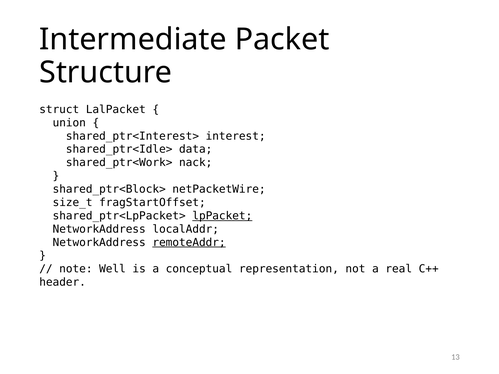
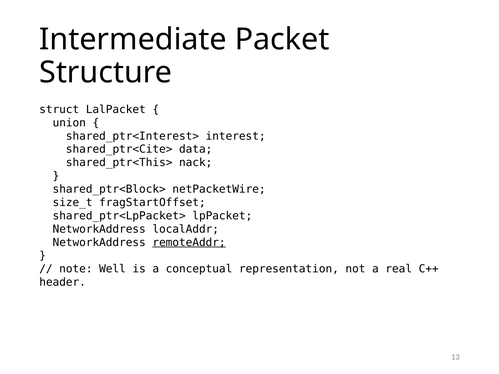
shared_ptr<Idle>: shared_ptr<Idle> -> shared_ptr<Cite> (119, 149)
shared_ptr<Work>: shared_ptr<Work> -> shared_ptr<This> (119, 163)
lpPacket underline: present -> none (222, 216)
